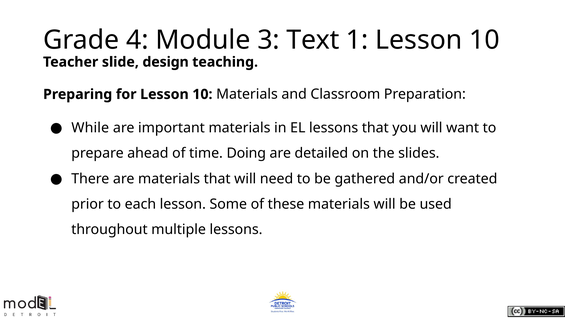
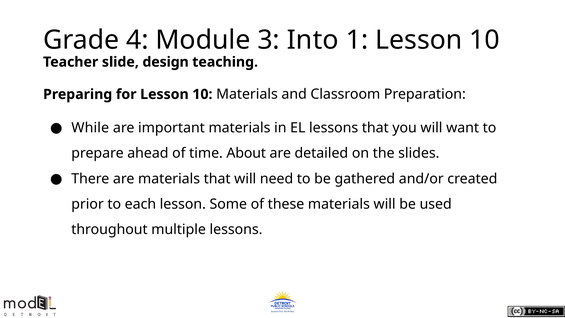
Text: Text -> Into (313, 40)
Doing: Doing -> About (246, 153)
